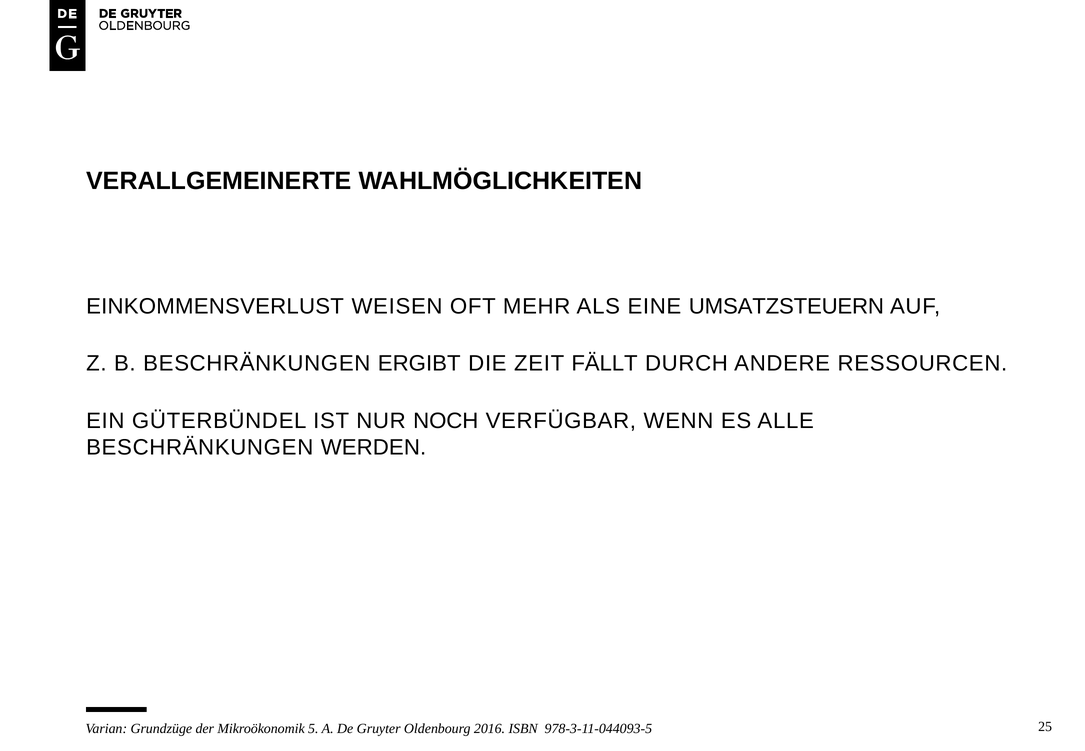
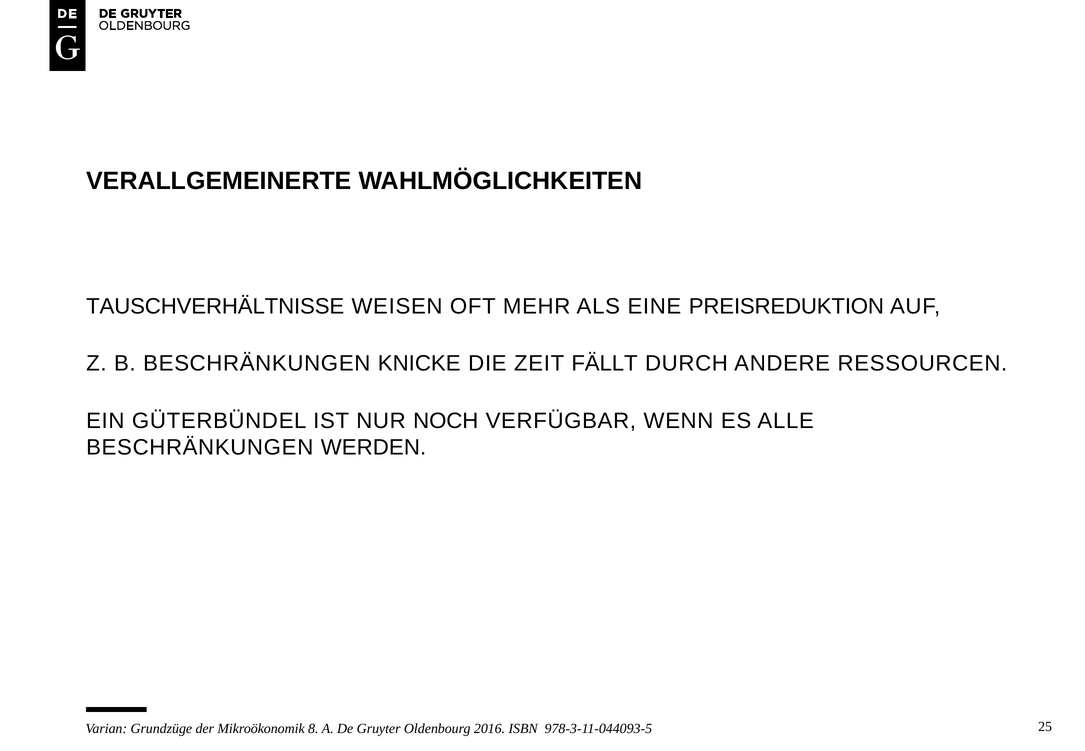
EINKOMMENSVERLUST: EINKOMMENSVERLUST -> TAUSCHVERHÄLTNISSE (215, 306)
UMSATZSTEUERN: UMSATZSTEUERN -> PREISREDUKTION (786, 306)
ERGIBT: ERGIBT -> KNICKE (419, 364)
5: 5 -> 8 (313, 729)
